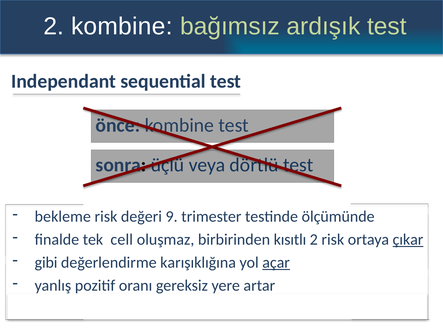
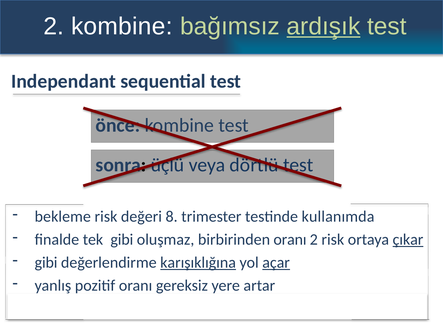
ardışık underline: none -> present (323, 26)
9: 9 -> 8 (172, 217)
ölçümünde: ölçümünde -> kullanımda (338, 217)
tek cell: cell -> gibi (122, 240)
birbirinden kısıtlı: kısıtlı -> oranı (290, 240)
karışıklığına underline: none -> present (198, 263)
